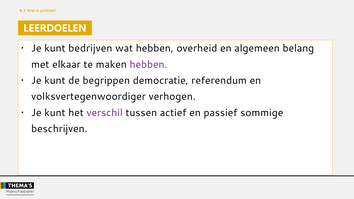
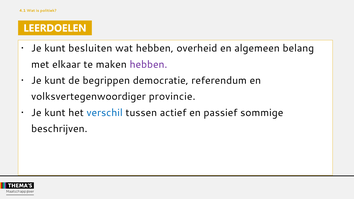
bedrijven: bedrijven -> besluiten (90, 48)
verhogen: verhogen -> provincie (172, 97)
verschil colour: purple -> blue (105, 113)
